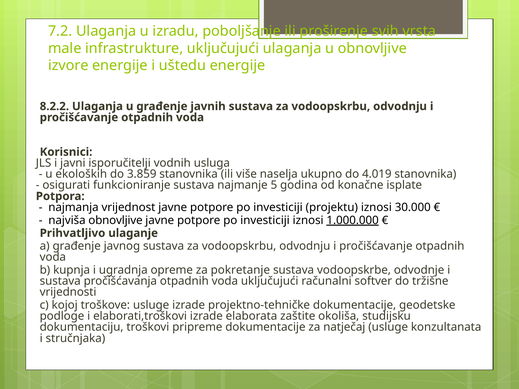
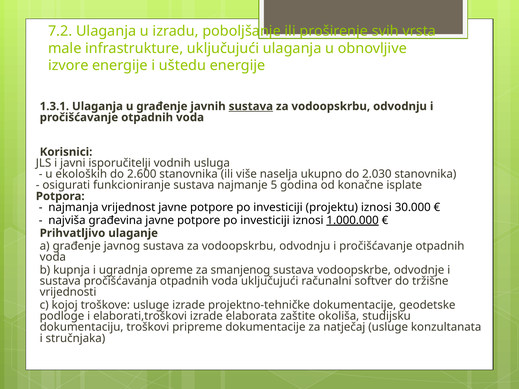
8.2.2: 8.2.2 -> 1.3.1 (54, 106)
sustava underline: none -> present (251, 106)
3.859: 3.859 -> 2.600 (142, 174)
4.019: 4.019 -> 2.030 (377, 174)
najviša obnovljive: obnovljive -> građevina (115, 220)
pokretanje: pokretanje -> smanjenog (240, 270)
